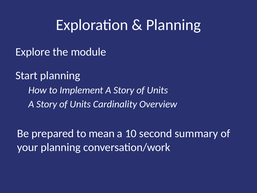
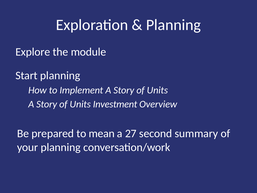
Cardinality: Cardinality -> Investment (115, 104)
10: 10 -> 27 (131, 133)
